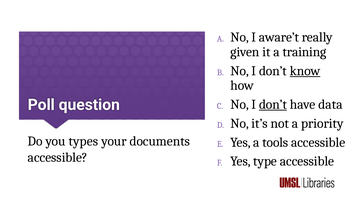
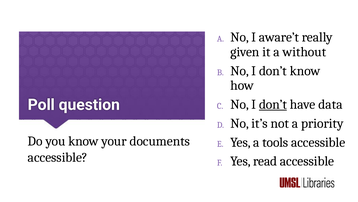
training: training -> without (304, 52)
know underline: present -> none (305, 71)
you types: types -> know (83, 141)
type: type -> read (265, 161)
